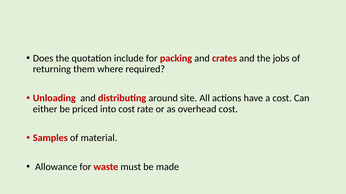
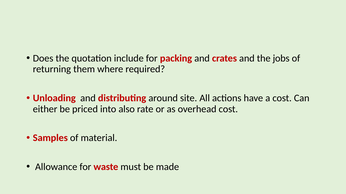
into cost: cost -> also (127, 109)
